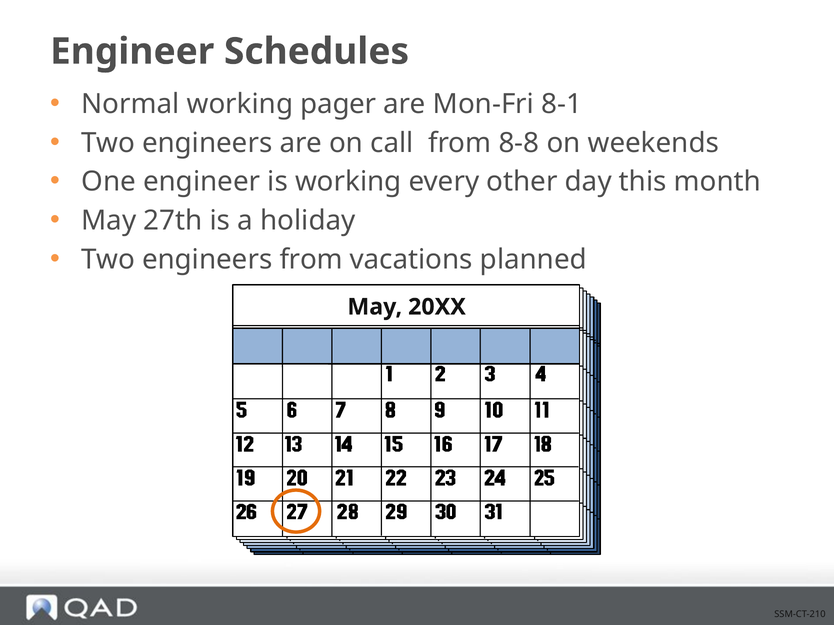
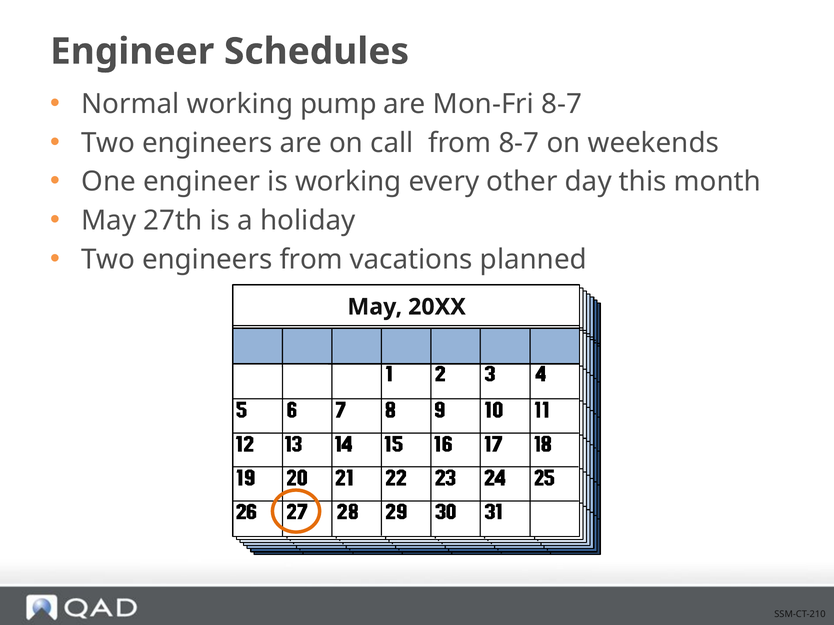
pager: pager -> pump (338, 104)
Mon-Fri 8-1: 8-1 -> 8-7 (562, 104)
from 8-8: 8-8 -> 8-7 (519, 143)
